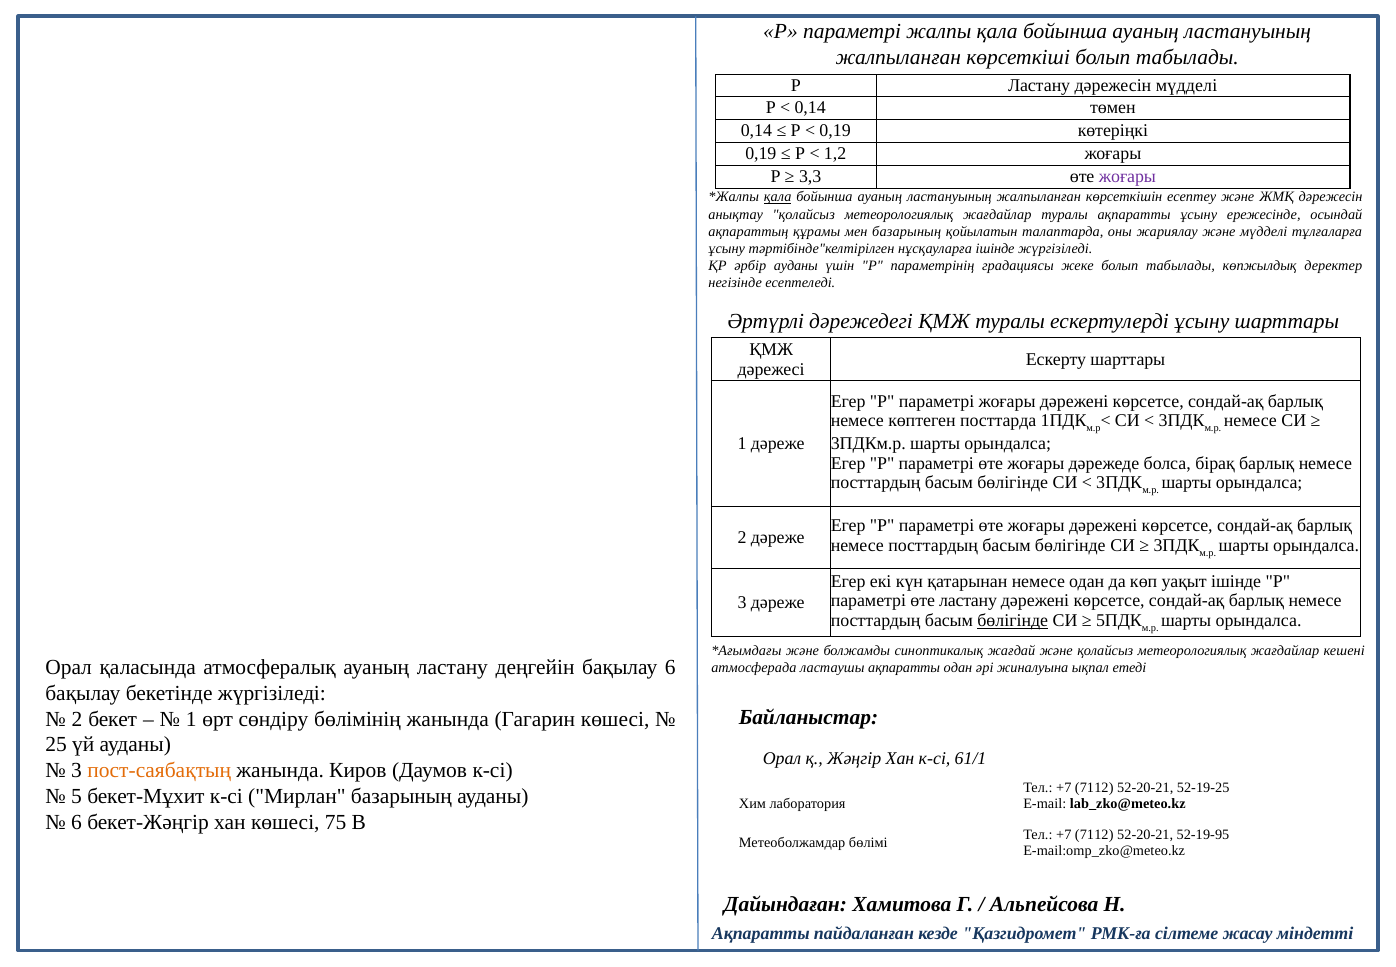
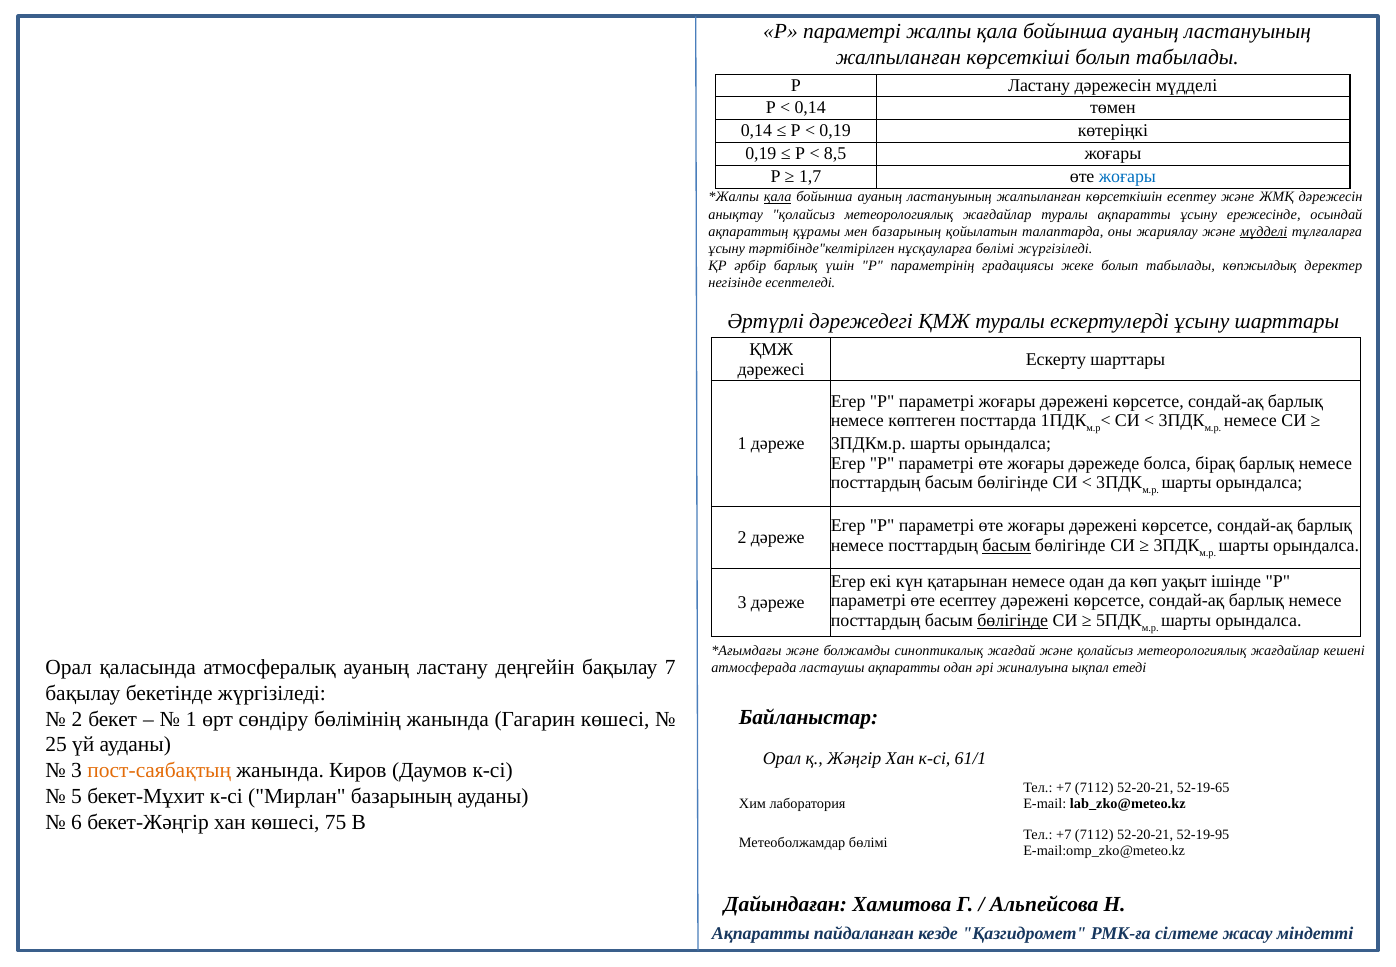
1,2: 1,2 -> 8,5 (835, 154)
3,3: 3,3 -> 1,7 (810, 177)
жоғары colour: purple -> blue (1127, 177)
мүдделі underline: none -> present (1264, 231)
нұсқауларға ішінде: ішінде -> бөлімі (995, 249)
әрбір ауданы: ауданы -> барлық (796, 266)
басым underline: none -> present (1007, 546)
өте ластану: ластану -> есептеу (968, 601)
бақылау 6: 6 -> 7 (670, 667)
52-19-25: 52-19-25 -> 52-19-65 (1203, 788)
